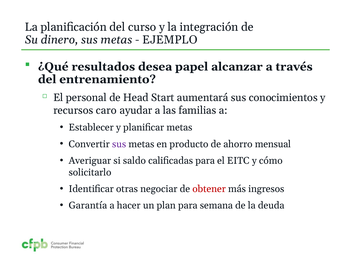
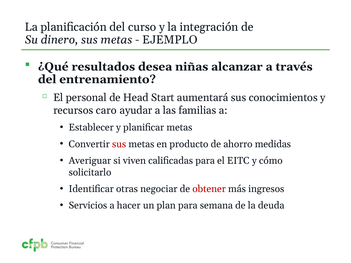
papel: papel -> niñas (192, 67)
sus colour: purple -> red (119, 144)
mensual: mensual -> medidas (273, 144)
saldo: saldo -> viven (134, 161)
Garantía: Garantía -> Servicios (88, 206)
